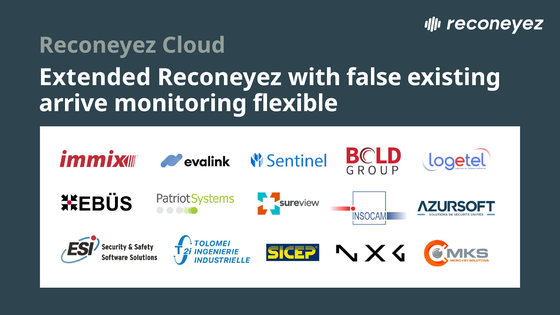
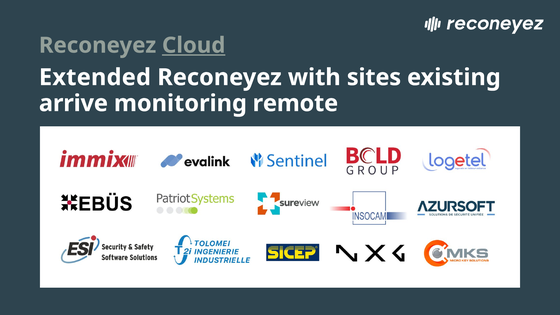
Cloud underline: none -> present (194, 45)
false: false -> sites (374, 77)
flexible: flexible -> remote (295, 103)
